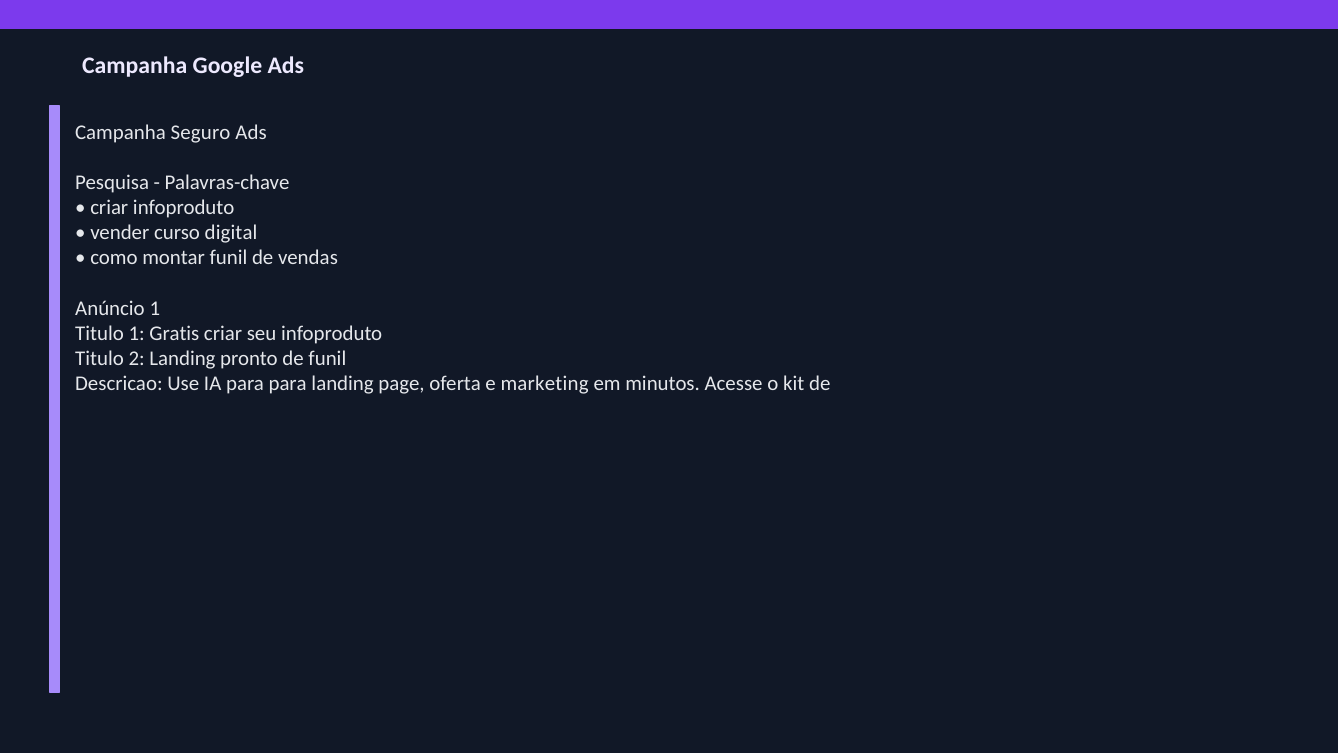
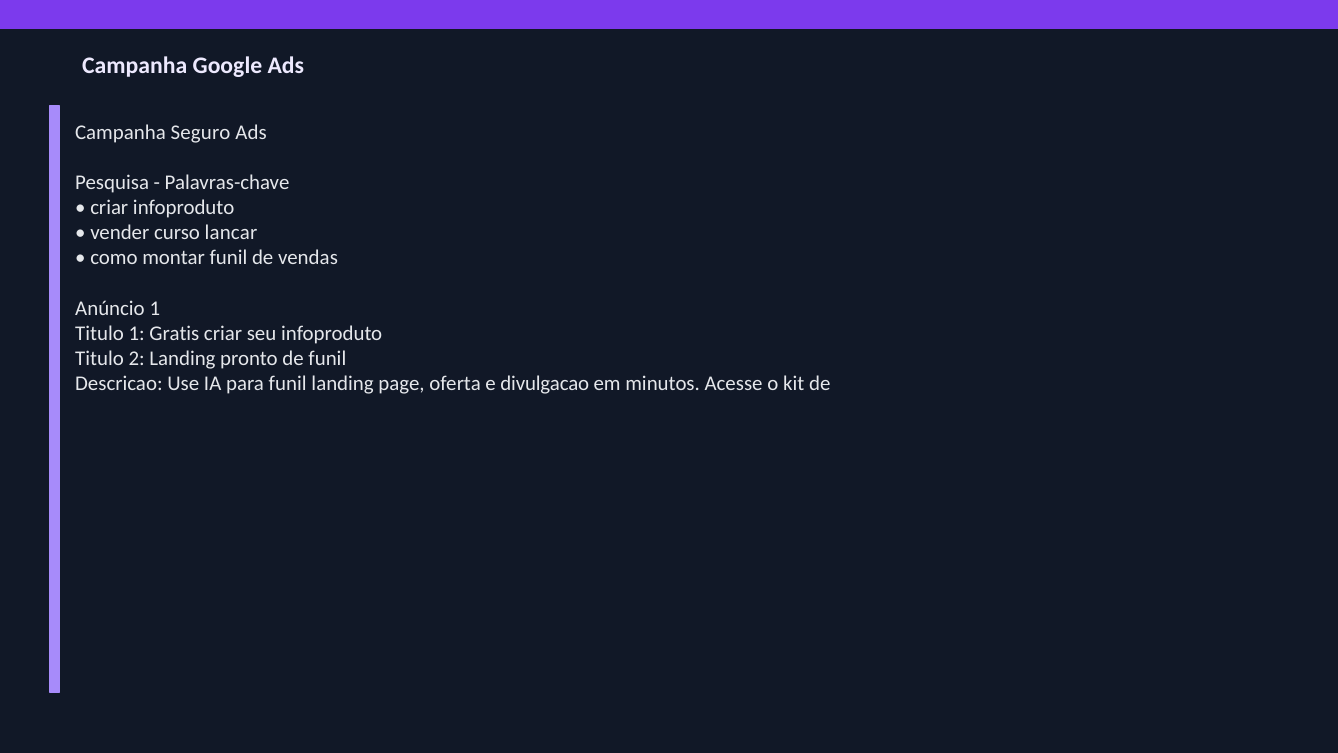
digital: digital -> lancar (231, 233)
para para: para -> funil (288, 383)
marketing: marketing -> divulgacao (545, 383)
